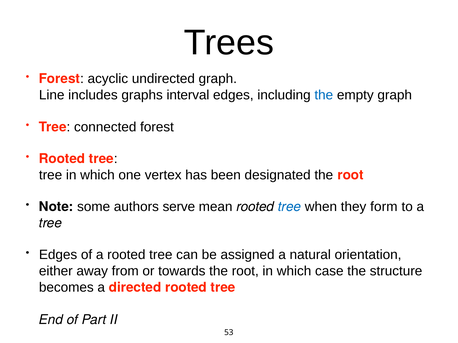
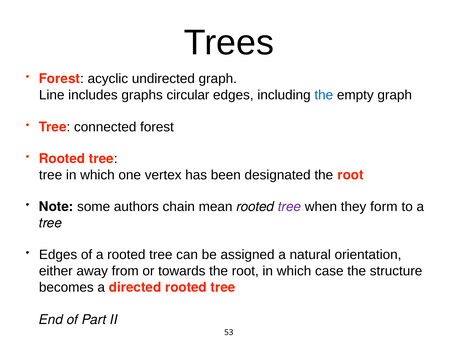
interval: interval -> circular (188, 95)
serve: serve -> chain (179, 207)
tree colour: blue -> purple (289, 207)
